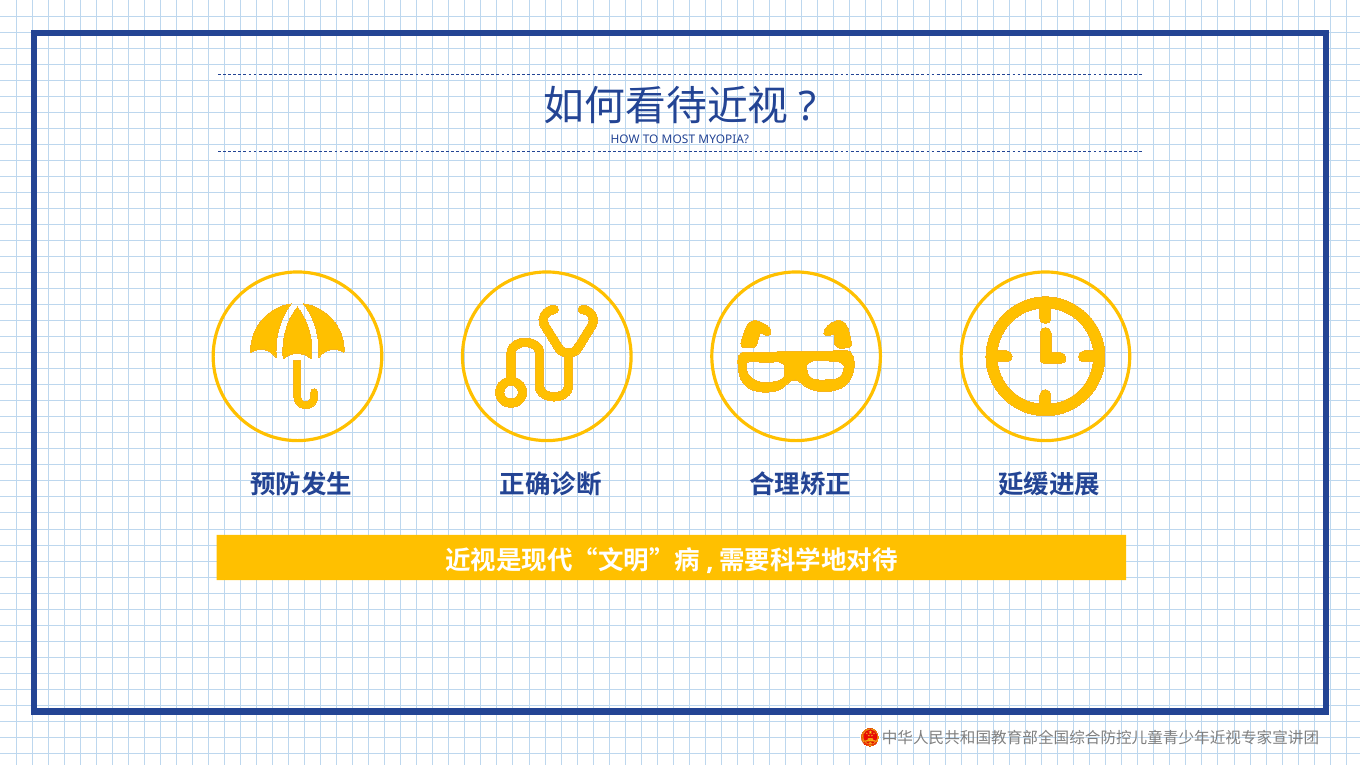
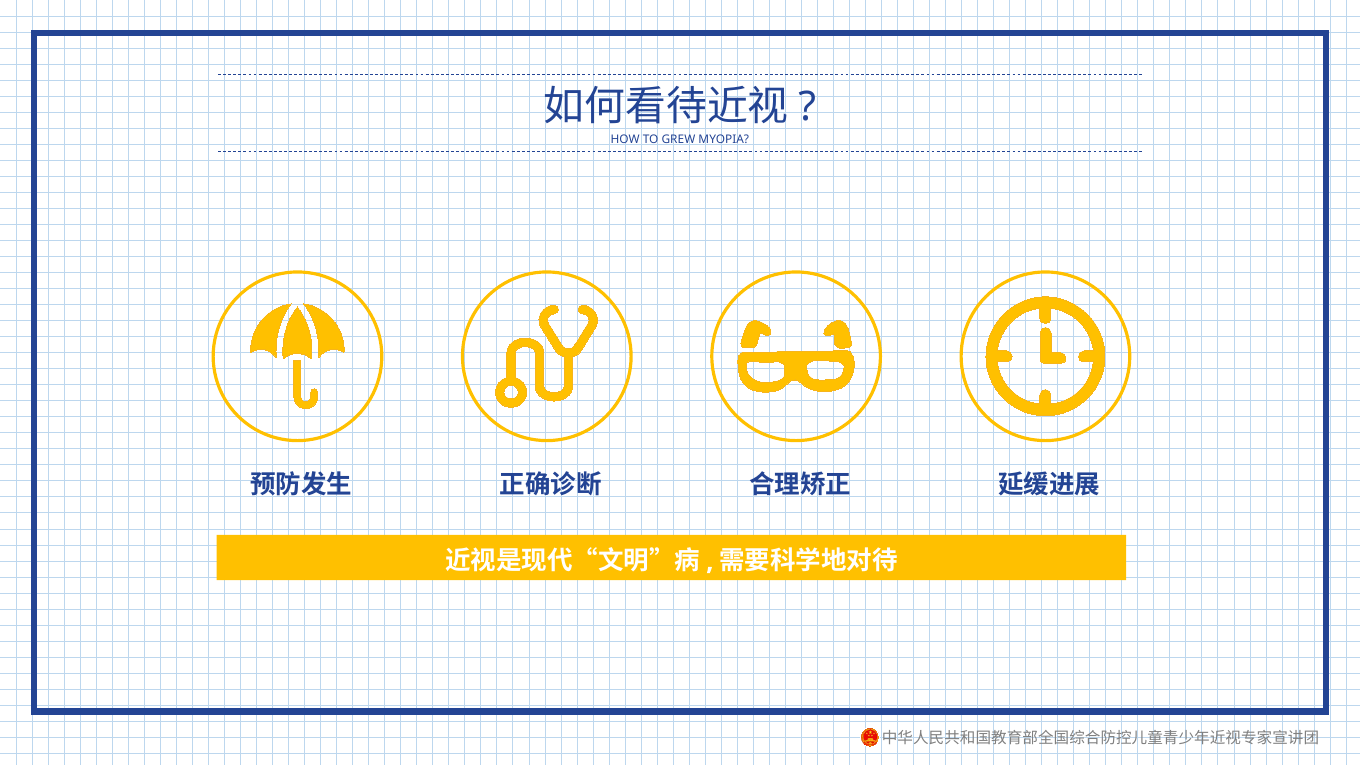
MOST: MOST -> GREW (678, 139)
